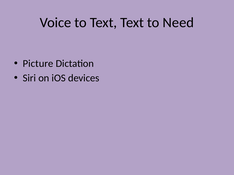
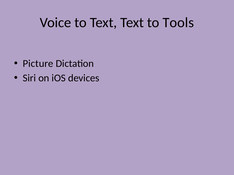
Need: Need -> Tools (178, 23)
